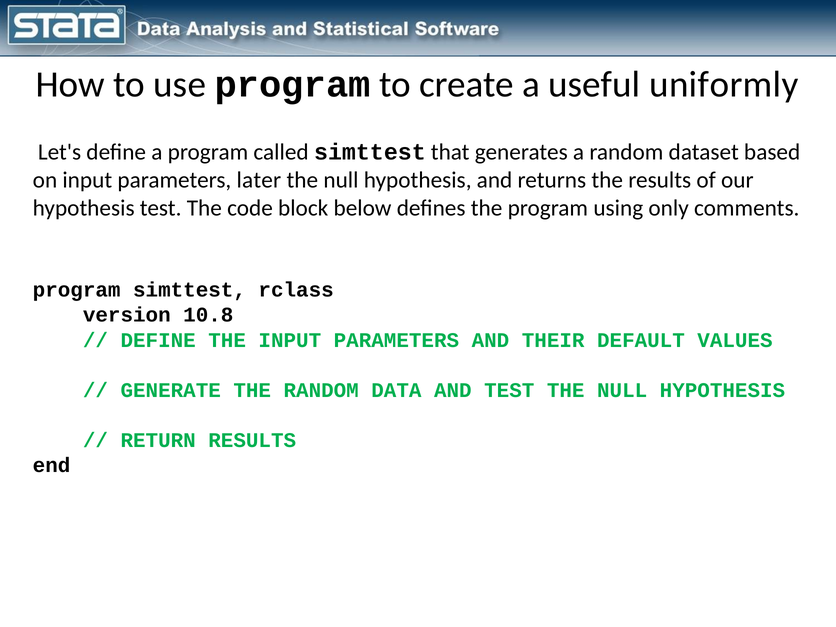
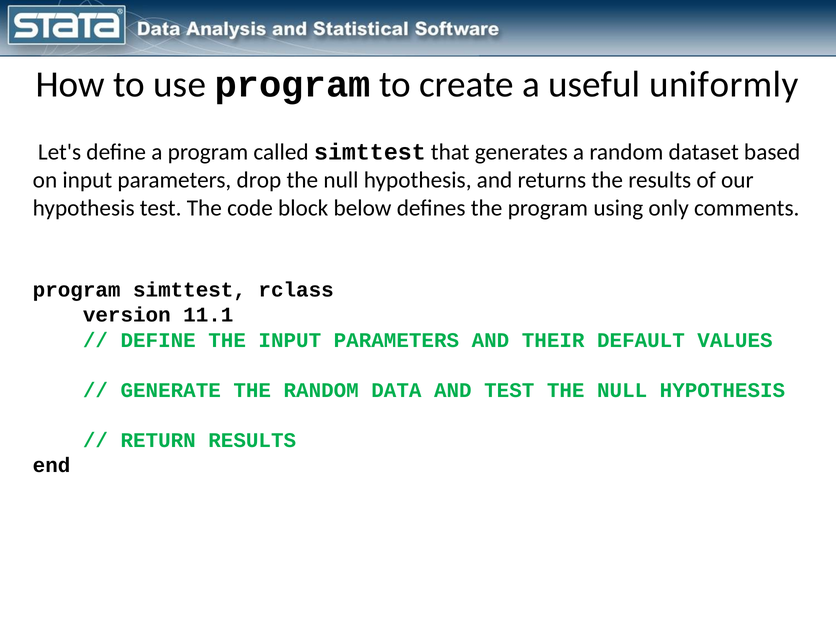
later: later -> drop (259, 180)
10.8: 10.8 -> 11.1 (208, 315)
